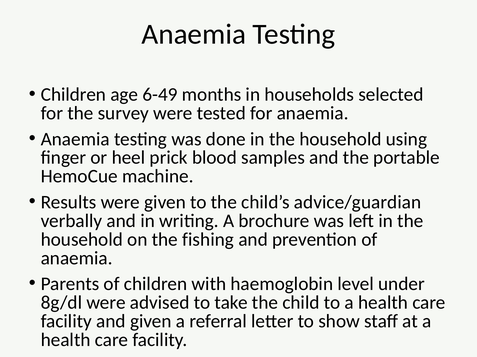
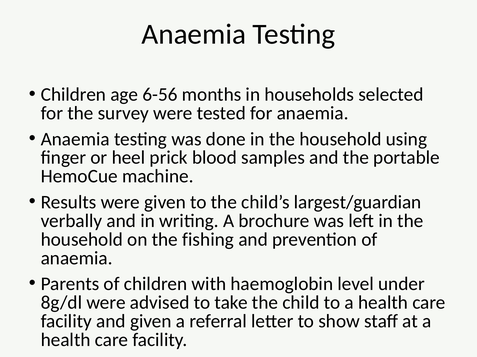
6-49: 6-49 -> 6-56 (160, 95)
advice/guardian: advice/guardian -> largest/guardian (358, 203)
